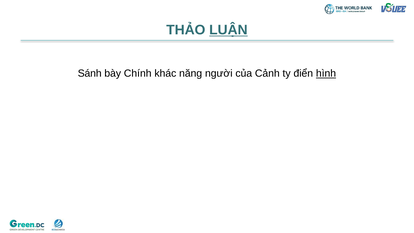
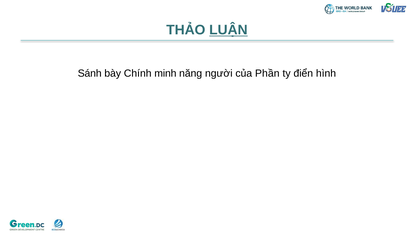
khác: khác -> minh (165, 73)
Cảnh: Cảnh -> Phần (267, 73)
hình underline: present -> none (326, 73)
